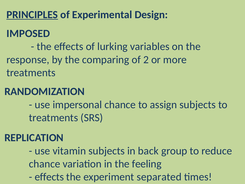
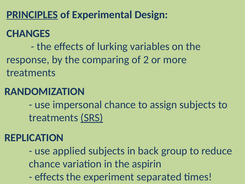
IMPOSED: IMPOSED -> CHANGES (28, 33)
SRS underline: none -> present (92, 118)
vitamin: vitamin -> applied (69, 151)
feeling: feeling -> aspirin (147, 164)
